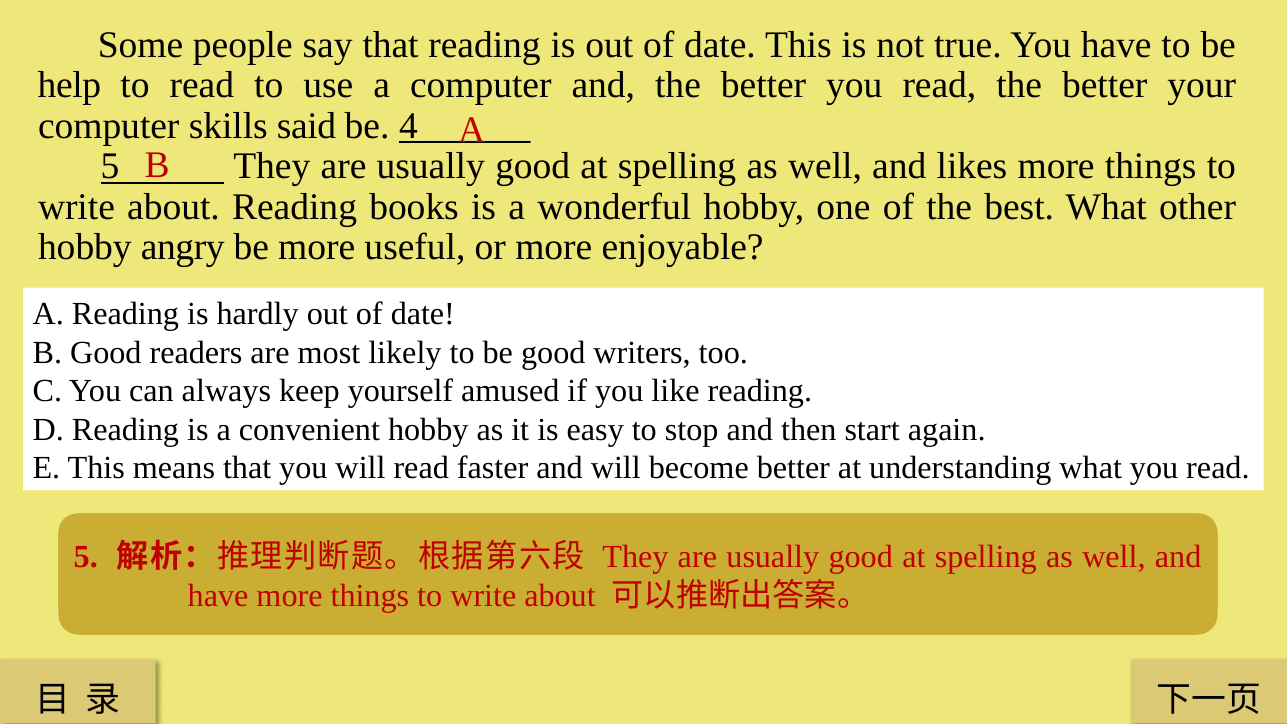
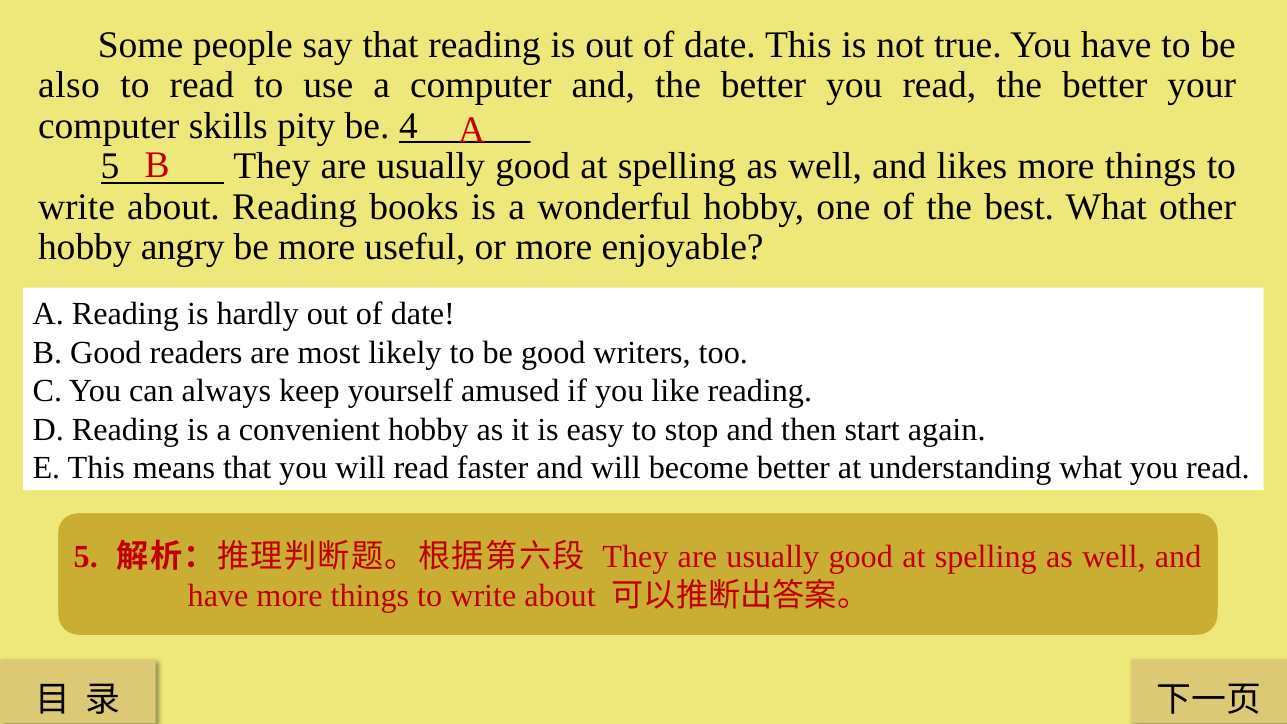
help: help -> also (69, 85)
said: said -> pity (306, 126)
